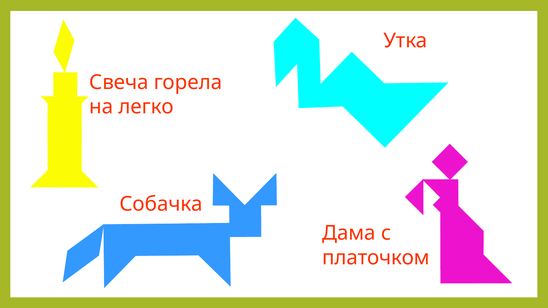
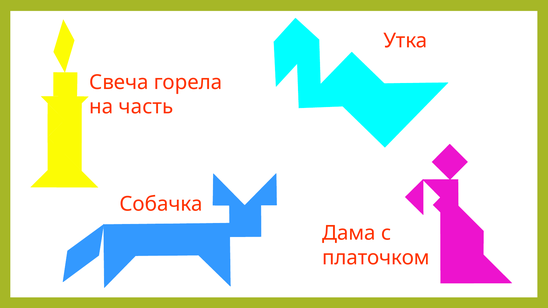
легко: легко -> часть (146, 107)
